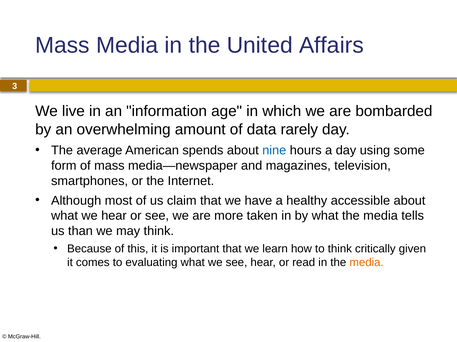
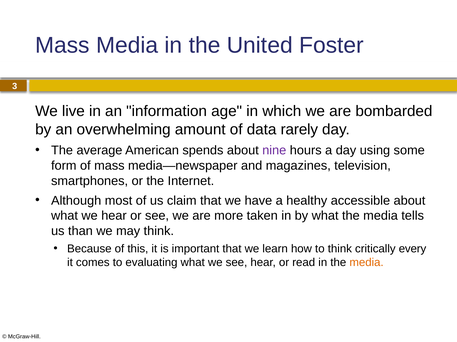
Affairs: Affairs -> Foster (331, 45)
nine colour: blue -> purple (274, 151)
given: given -> every (412, 249)
